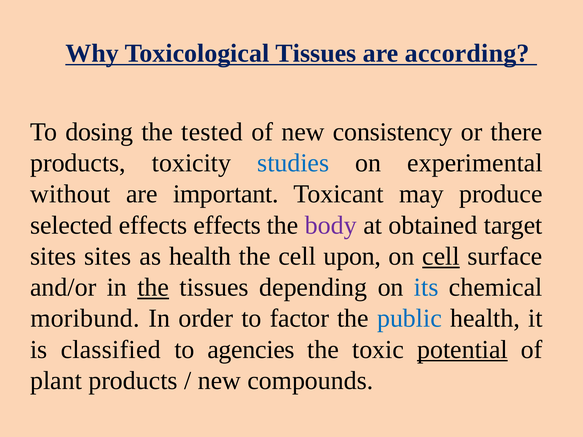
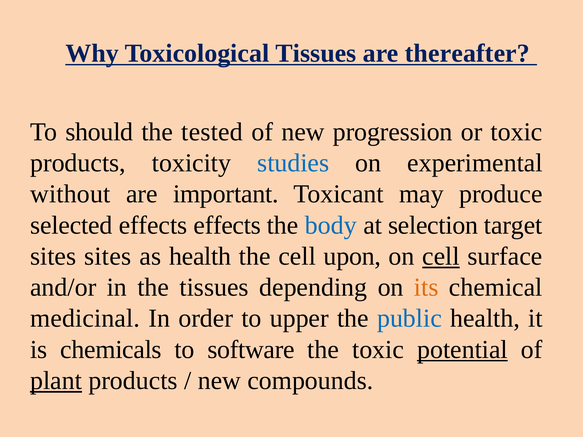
according: according -> thereafter (467, 53)
dosing: dosing -> should (99, 132)
consistency: consistency -> progression (393, 132)
or there: there -> toxic (517, 132)
body colour: purple -> blue (331, 225)
obtained: obtained -> selection (433, 225)
the underline: present -> none (153, 288)
its colour: blue -> orange (426, 288)
moribund: moribund -> medicinal (85, 319)
factor: factor -> upper (299, 319)
classified: classified -> chemicals (111, 350)
agencies: agencies -> software (251, 350)
plant underline: none -> present (56, 381)
